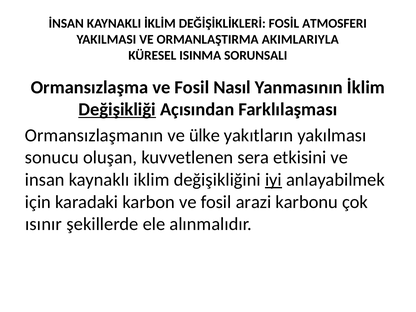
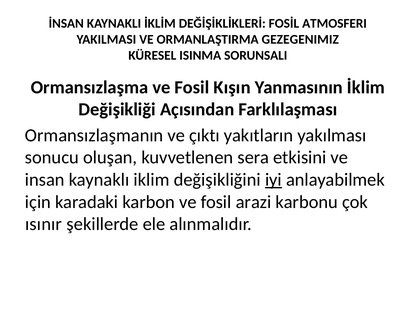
AKIMLARIYLA: AKIMLARIYLA -> GEZEGENIMIZ (300, 39)
Nasıl: Nasıl -> Kışın (232, 87)
Değişikliği underline: present -> none (117, 109)
ülke: ülke -> çıktı (204, 135)
